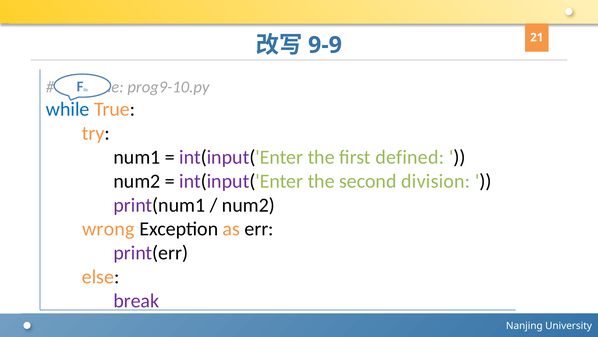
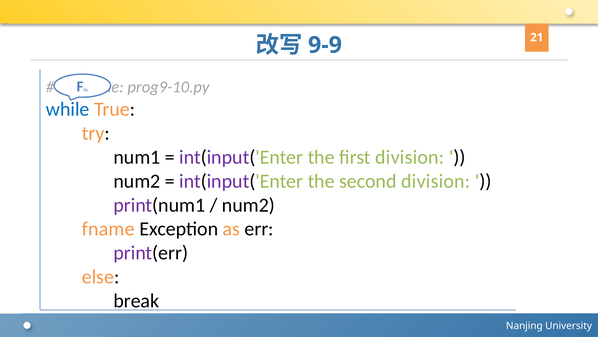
first defined: defined -> division (410, 157)
wrong: wrong -> fname (108, 229)
break colour: purple -> black (136, 300)
